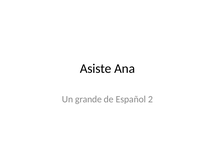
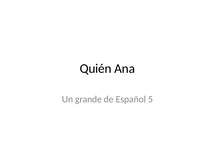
Asiste: Asiste -> Quién (96, 68)
2: 2 -> 5 (151, 99)
